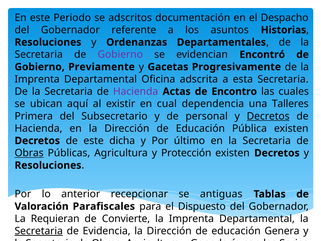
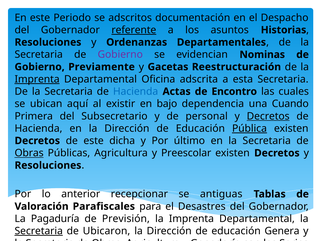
referente underline: none -> present (134, 30)
Encontró: Encontró -> Nominas (262, 55)
Progresivamente: Progresivamente -> Reestructuración (236, 67)
Imprenta underline: none -> present (37, 79)
Hacienda colour: purple -> blue (136, 91)
cual: cual -> bajo (167, 104)
Talleres: Talleres -> Cuando (290, 104)
Pública underline: none -> present (249, 128)
Protección: Protección -> Preescolar (186, 153)
Dispuesto: Dispuesto -> Desastres (202, 206)
Requieran: Requieran -> Pagaduría (55, 218)
Convierte: Convierte -> Previsión (126, 218)
Evidencia: Evidencia -> Ubicaron (107, 231)
